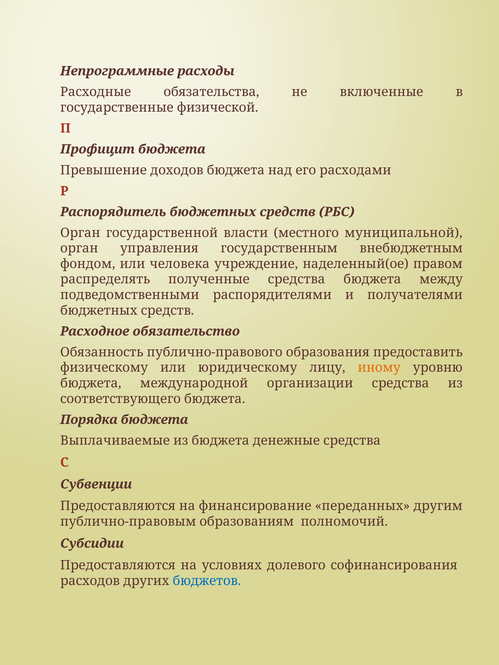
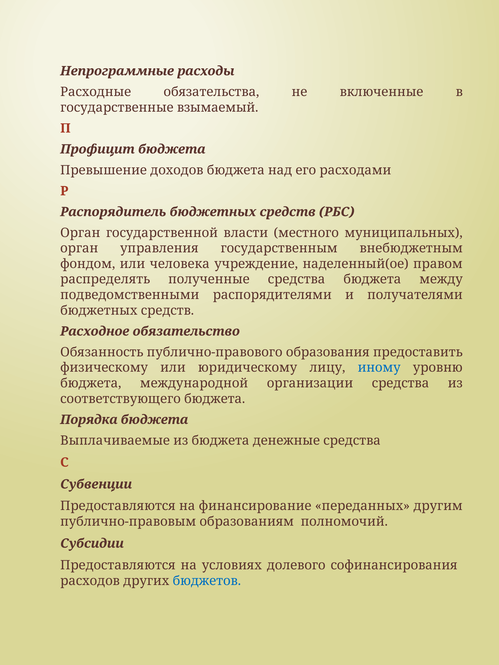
физической: физической -> взымаемый (218, 107)
муниципальной: муниципальной -> муниципальных (404, 233)
иному colour: orange -> blue (379, 368)
